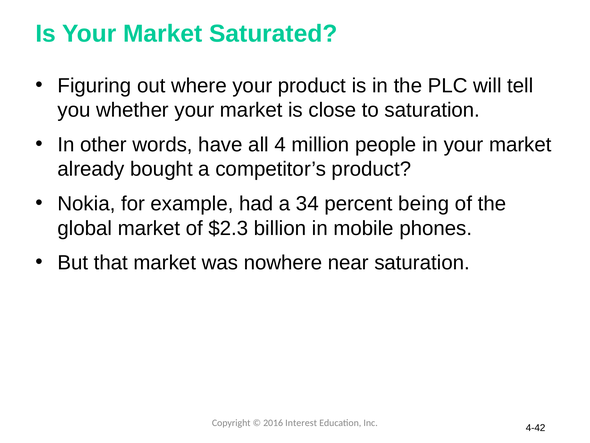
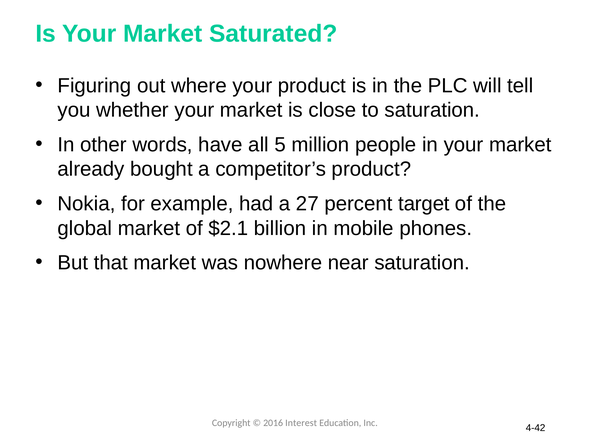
4: 4 -> 5 (280, 144)
34: 34 -> 27 (307, 203)
being: being -> target (424, 203)
$2.3: $2.3 -> $2.1 (228, 228)
